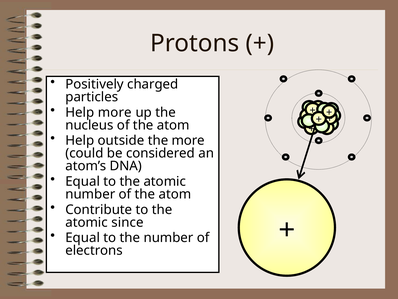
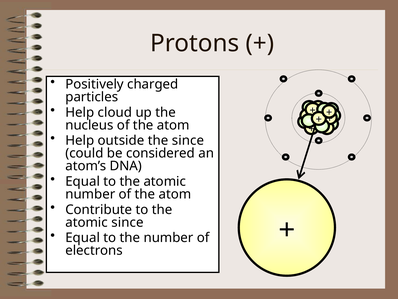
Help more: more -> cloud (115, 112)
the more: more -> since (188, 140)
